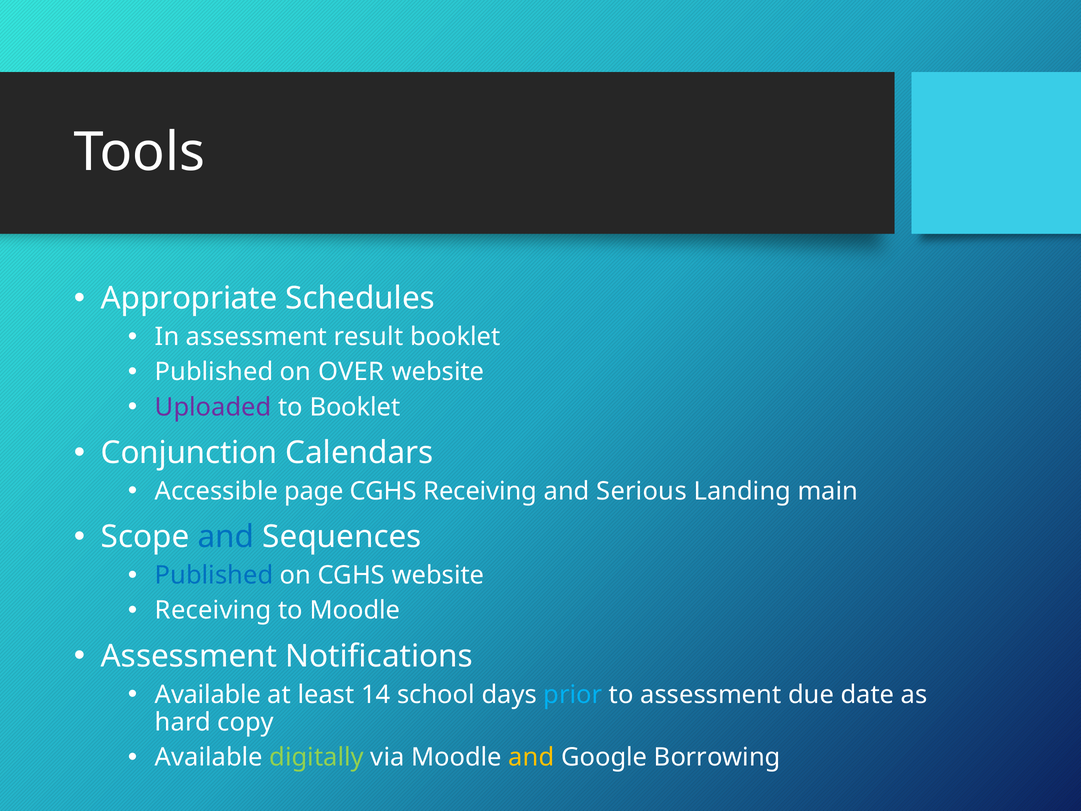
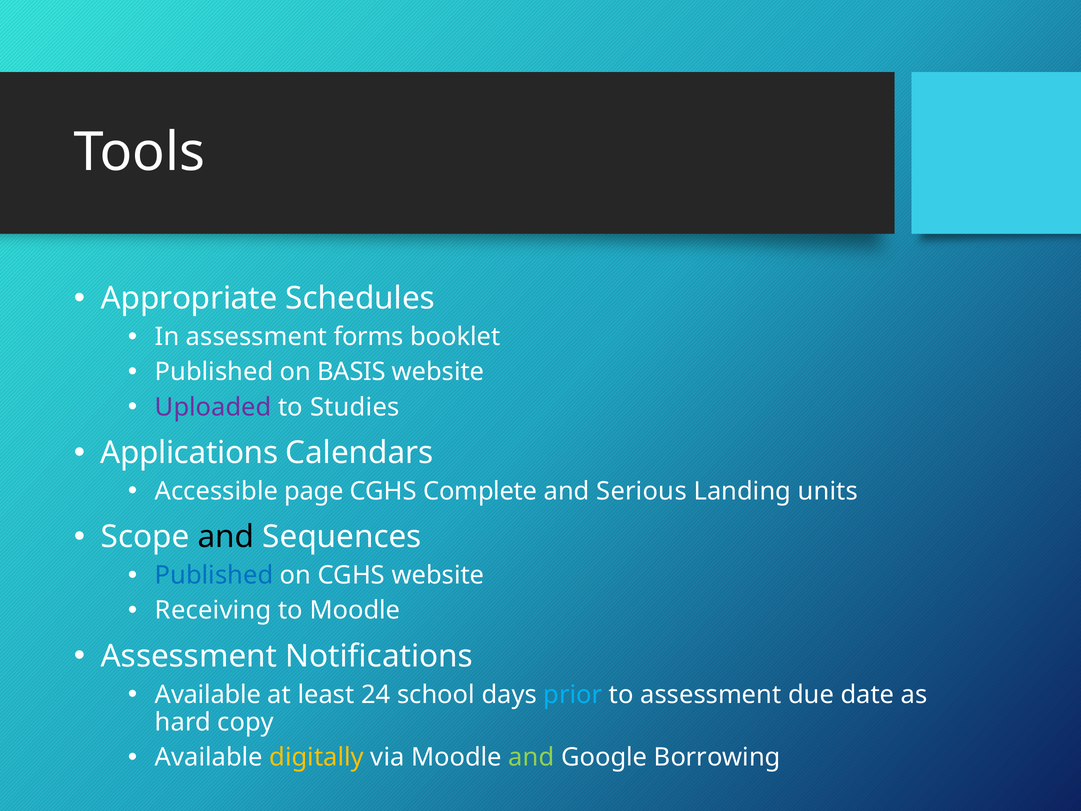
result: result -> forms (369, 337)
OVER: OVER -> BASIS (351, 372)
to Booklet: Booklet -> Studies (355, 407)
Conjunction: Conjunction -> Applications (189, 453)
CGHS Receiving: Receiving -> Complete (480, 491)
main: main -> units (828, 491)
and colour: blue -> black (226, 537)
14: 14 -> 24 (376, 694)
digitally colour: light green -> yellow (317, 757)
and colour: yellow -> light green (531, 757)
